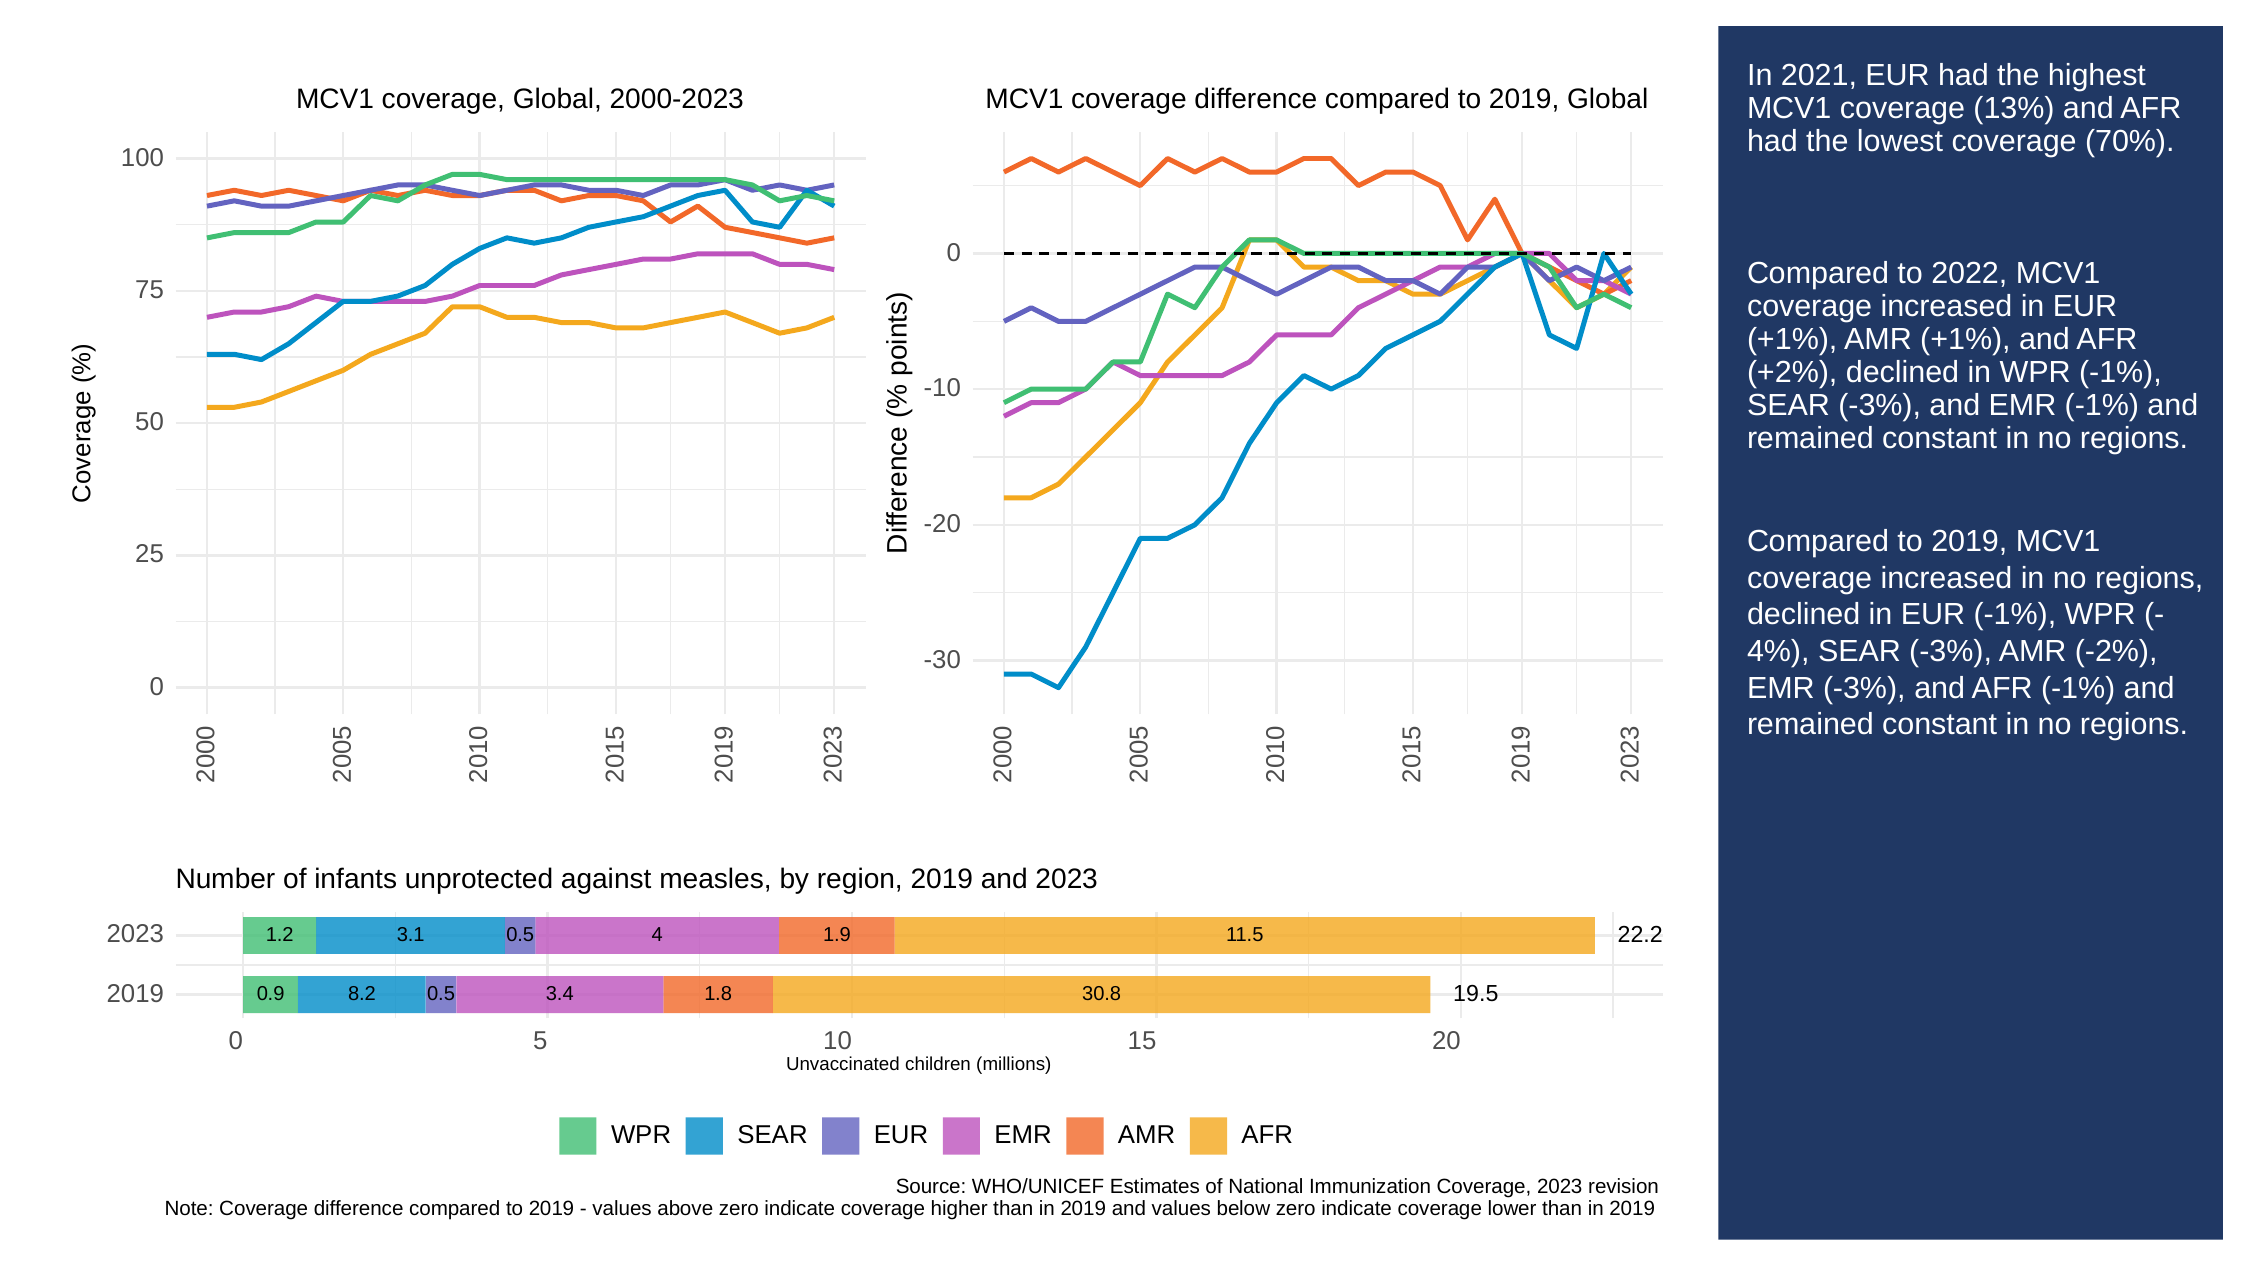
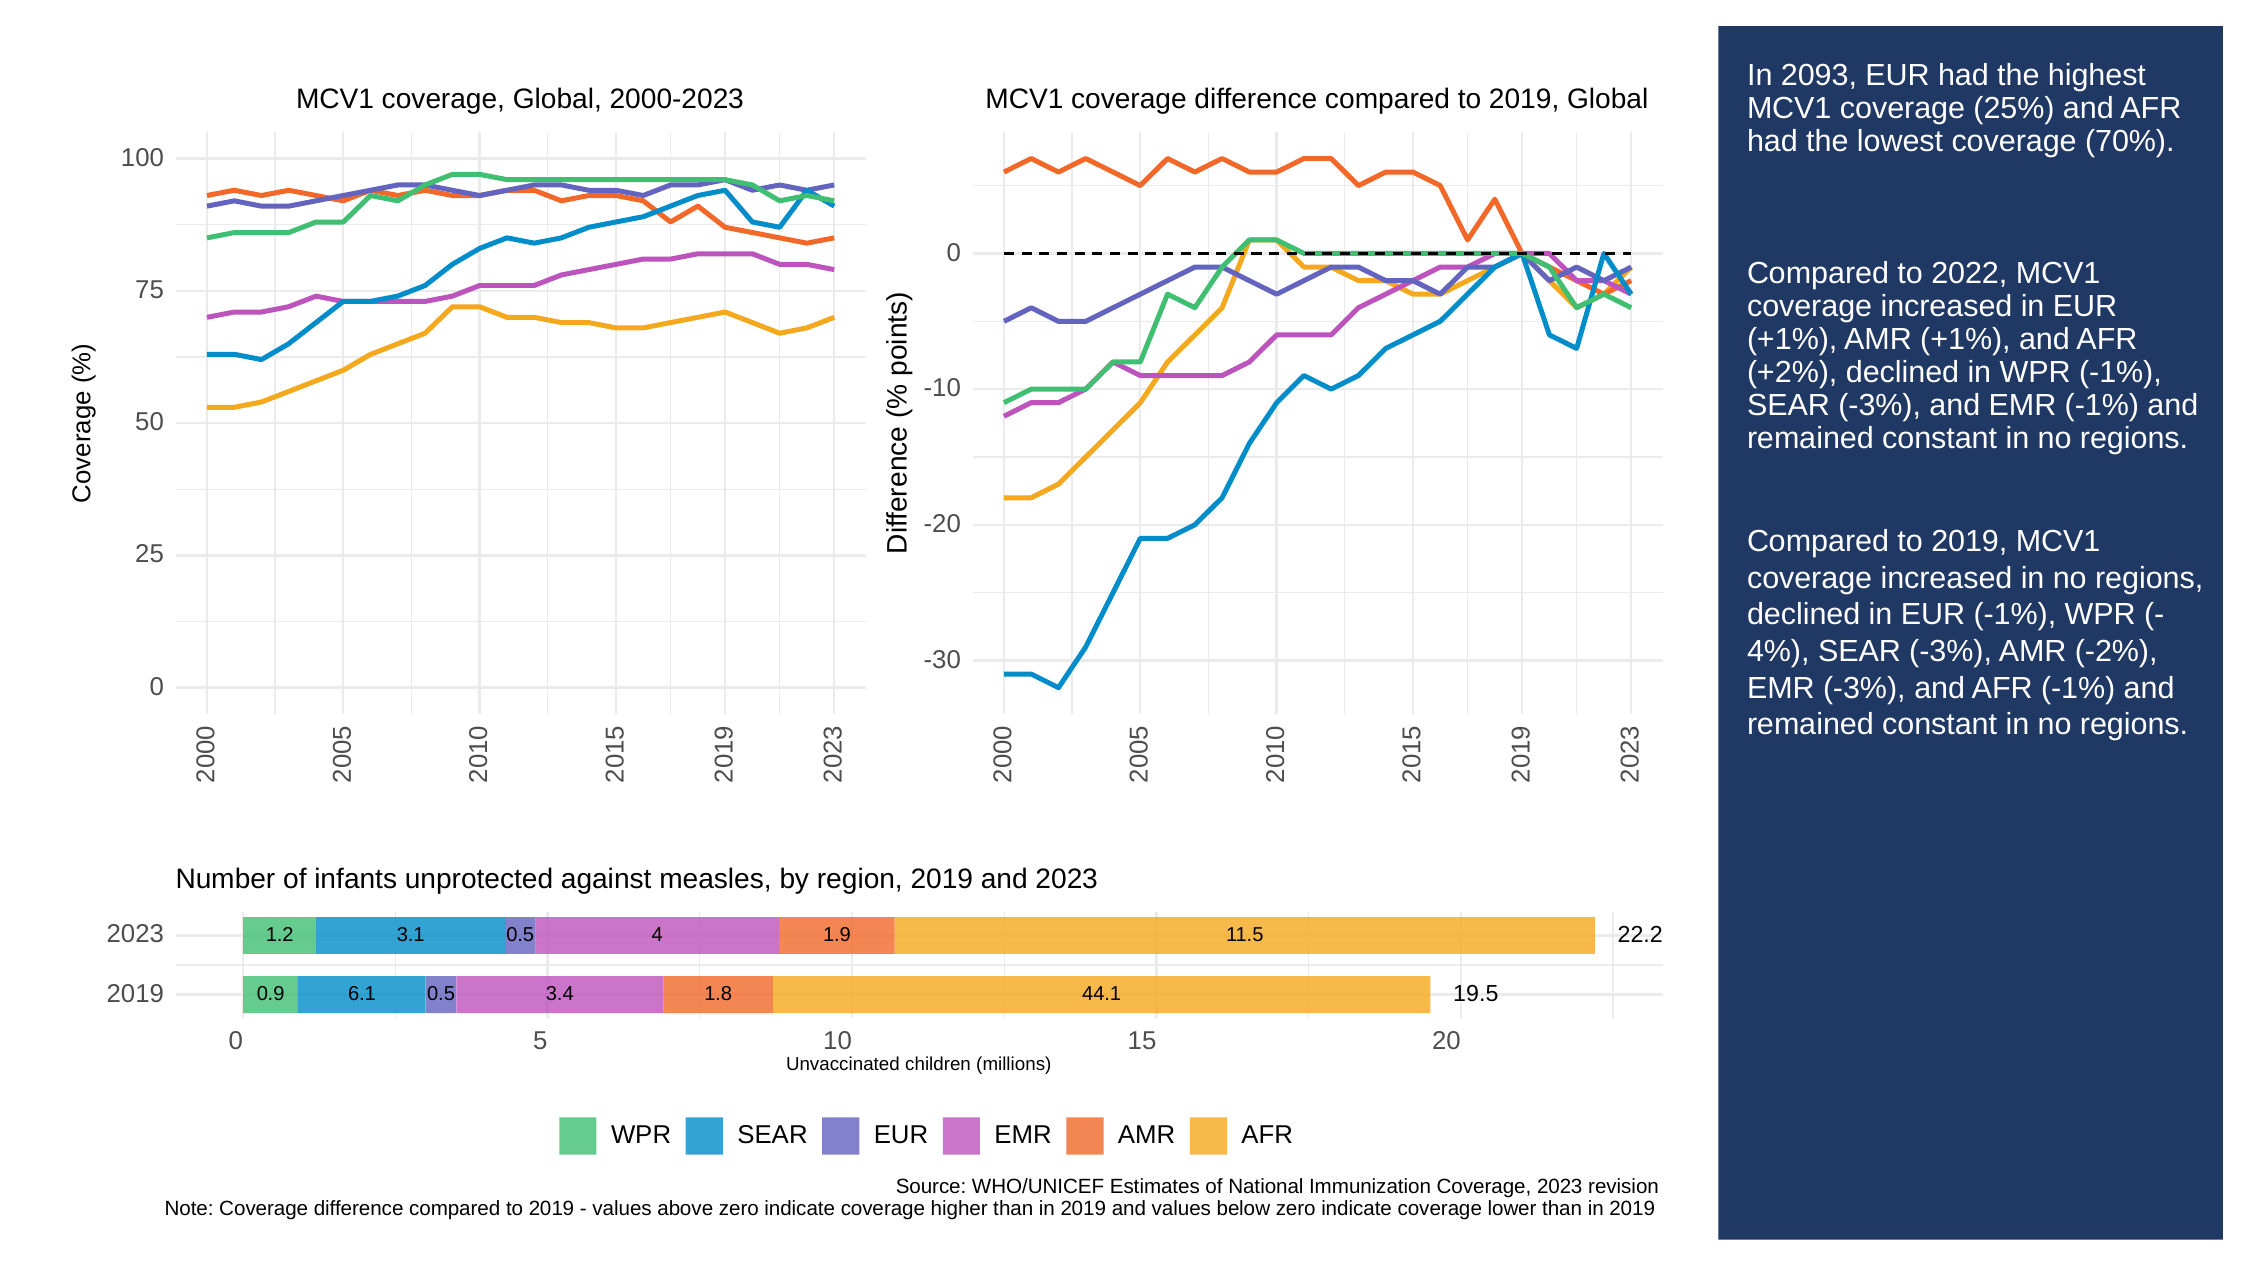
2021: 2021 -> 2093 (1819, 75)
13%: 13% -> 25% (2014, 108)
8.2: 8.2 -> 6.1 (362, 994)
30.8: 30.8 -> 44.1 (1102, 994)
